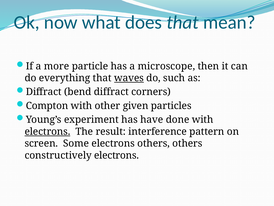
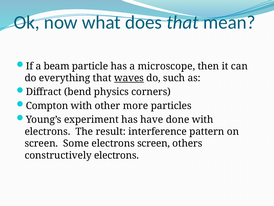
more: more -> beam (57, 66)
bend diffract: diffract -> physics (111, 92)
given: given -> more (136, 106)
electrons underline: present -> none (47, 131)
electrons others: others -> screen (154, 143)
